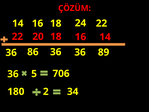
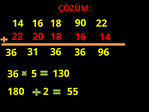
24: 24 -> 90 (81, 23)
86: 86 -> 31 (33, 52)
89: 89 -> 96 (104, 52)
706: 706 -> 130 (61, 73)
34: 34 -> 55 (73, 91)
